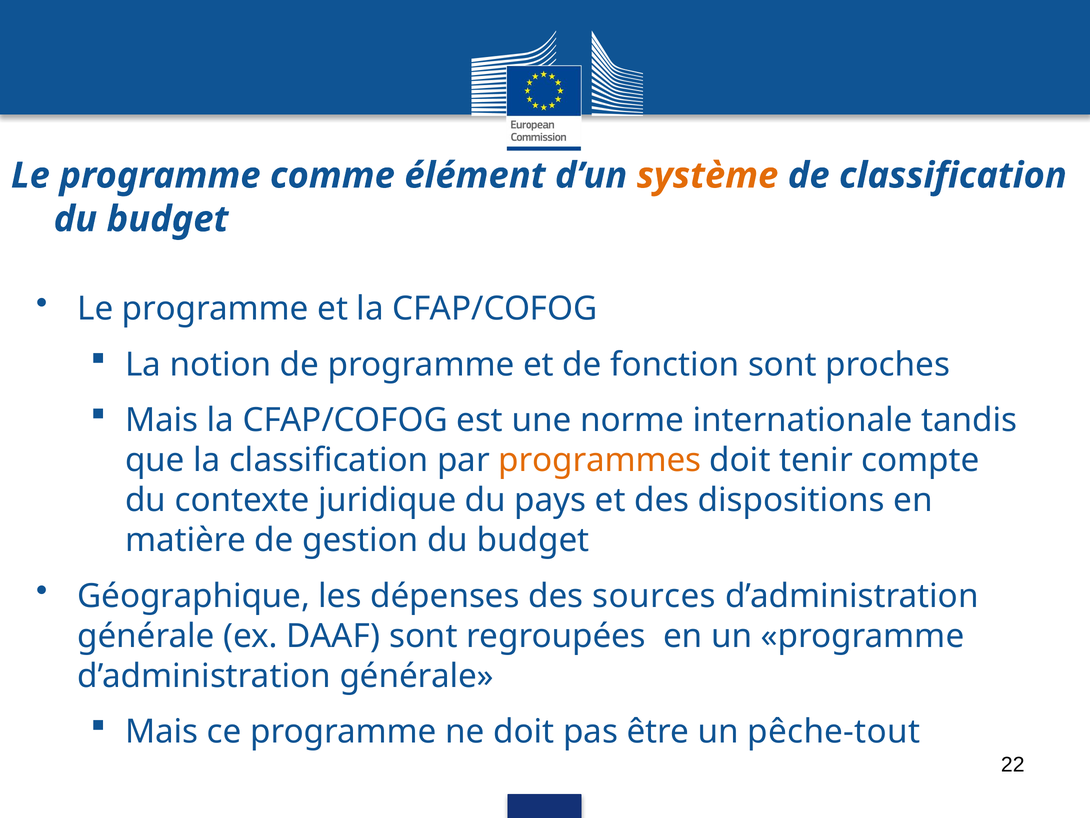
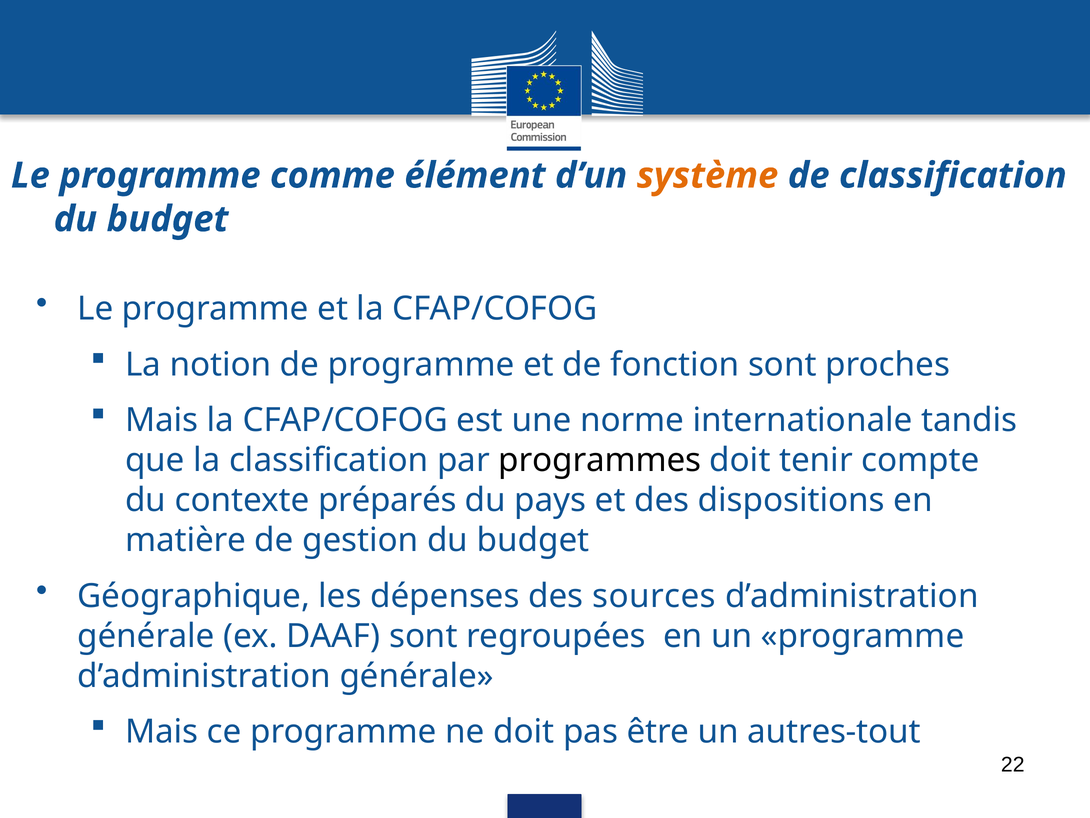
programmes colour: orange -> black (600, 460)
juridique: juridique -> préparés (387, 500)
pêche-tout: pêche-tout -> autres-tout (834, 731)
